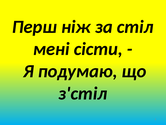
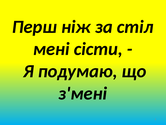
з'стіл: з'стіл -> з'мені (83, 93)
